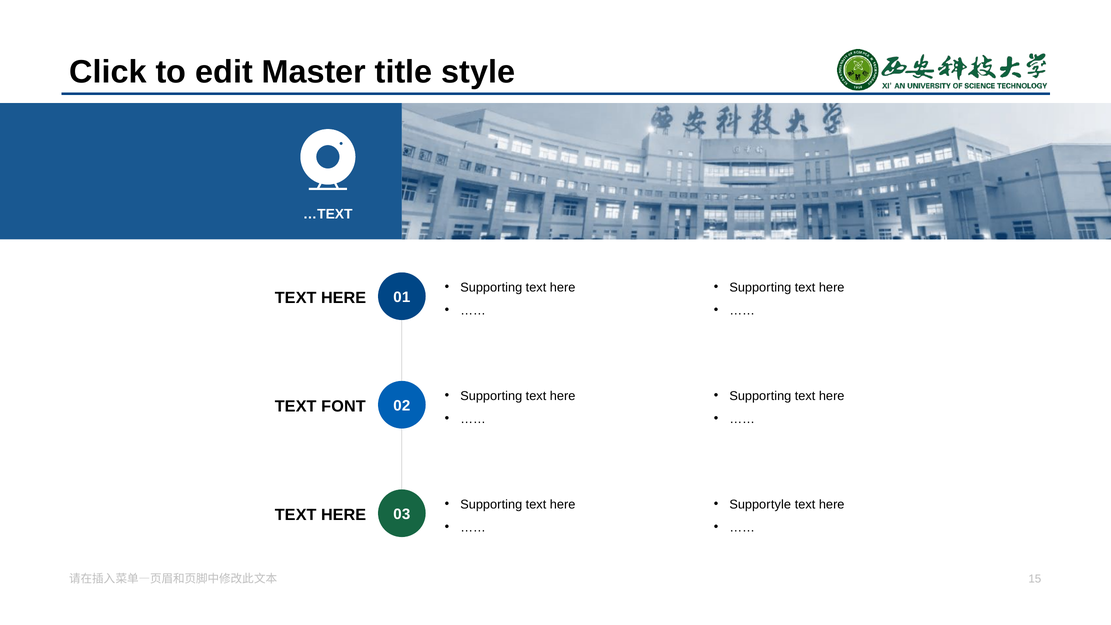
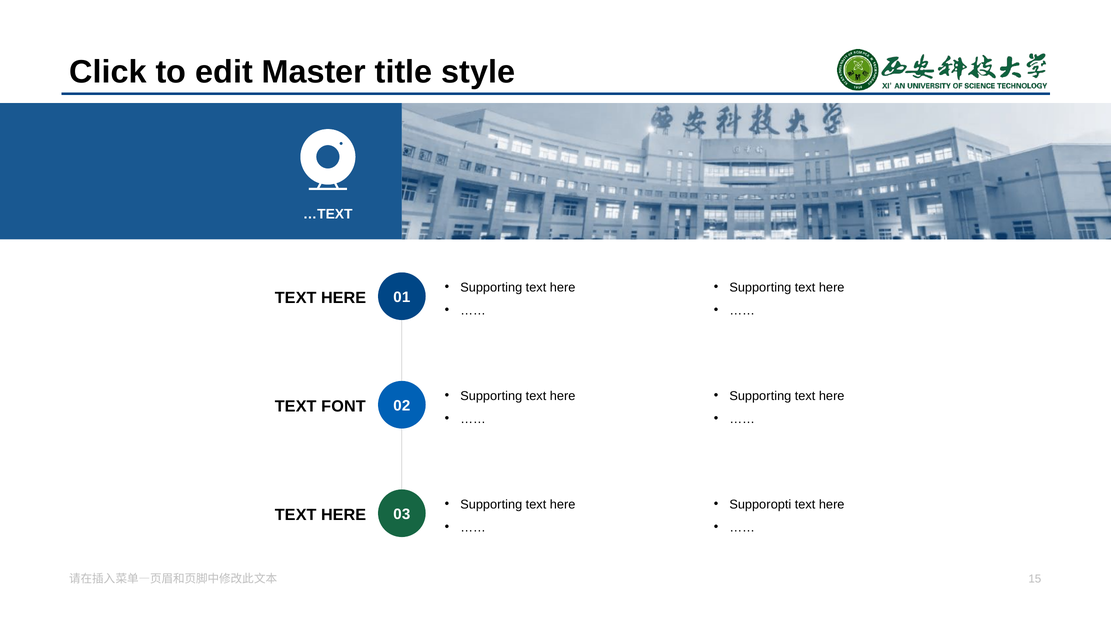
tyle: tyle -> opti (781, 504)
